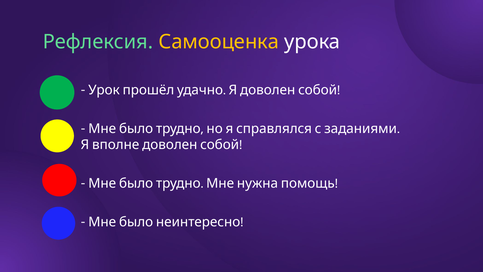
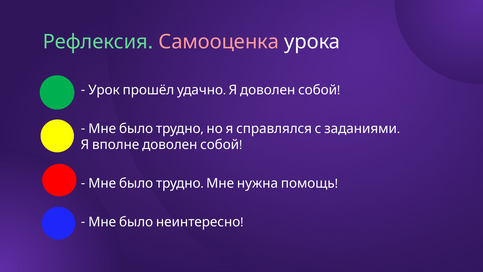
Самооценка colour: yellow -> pink (219, 42)
